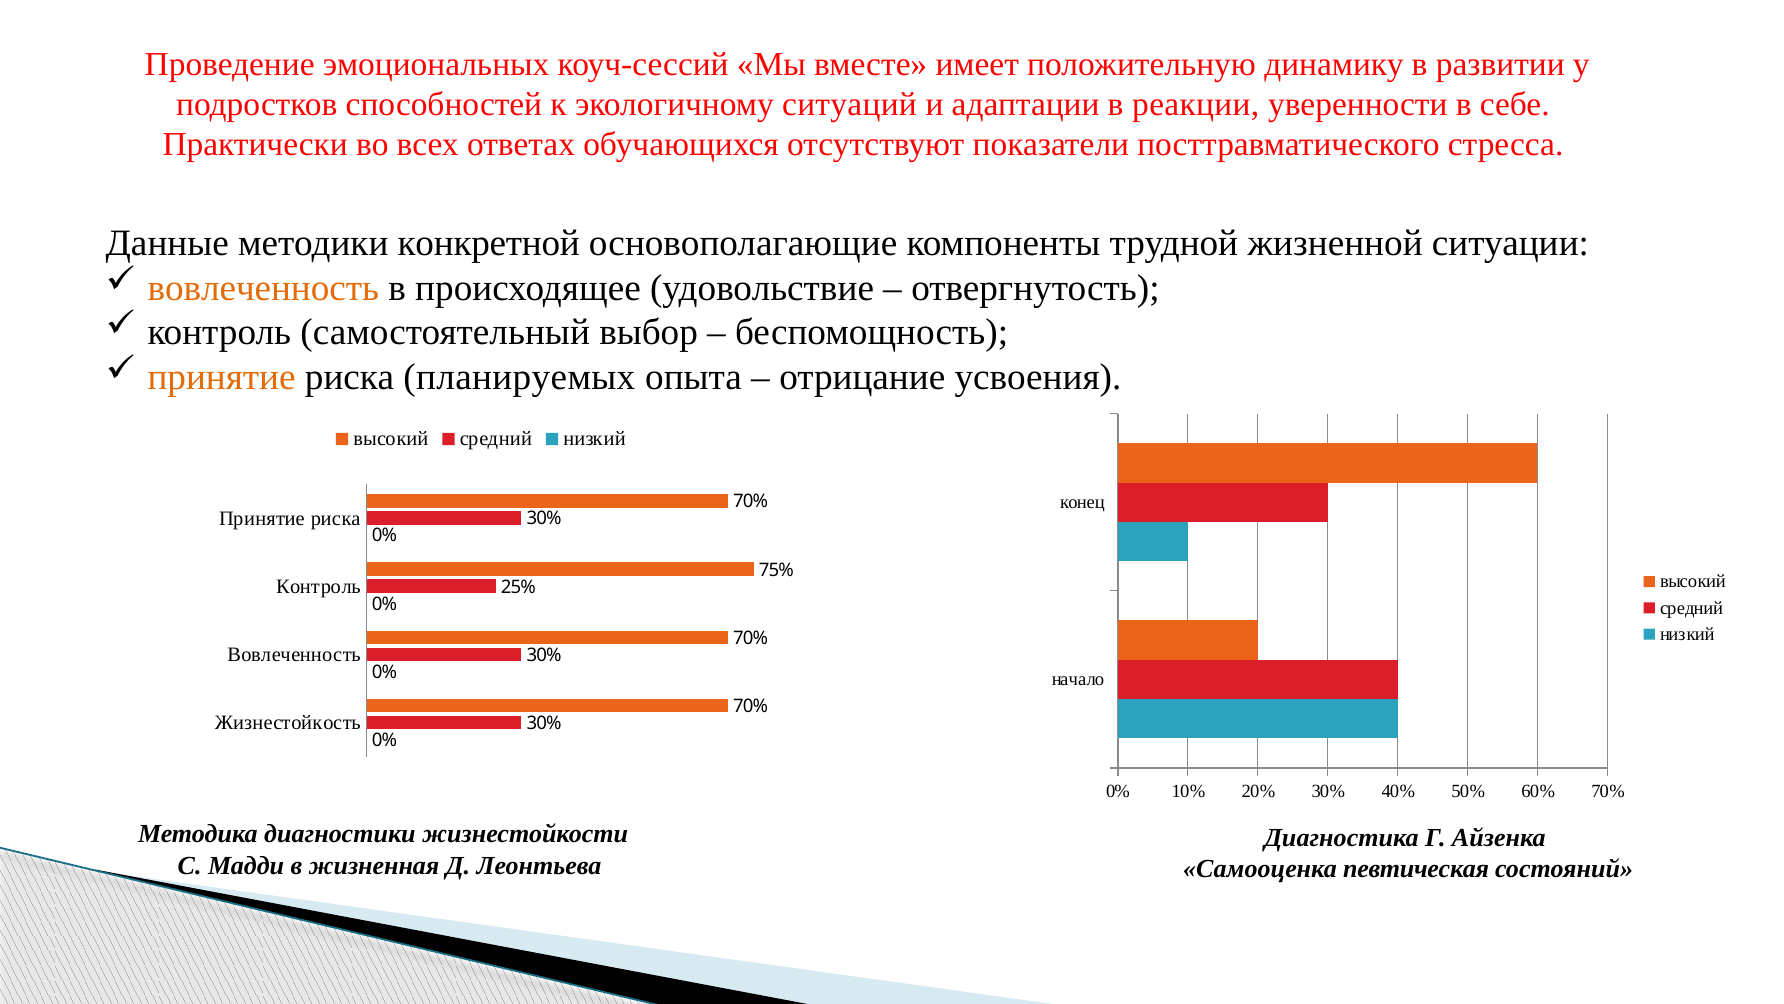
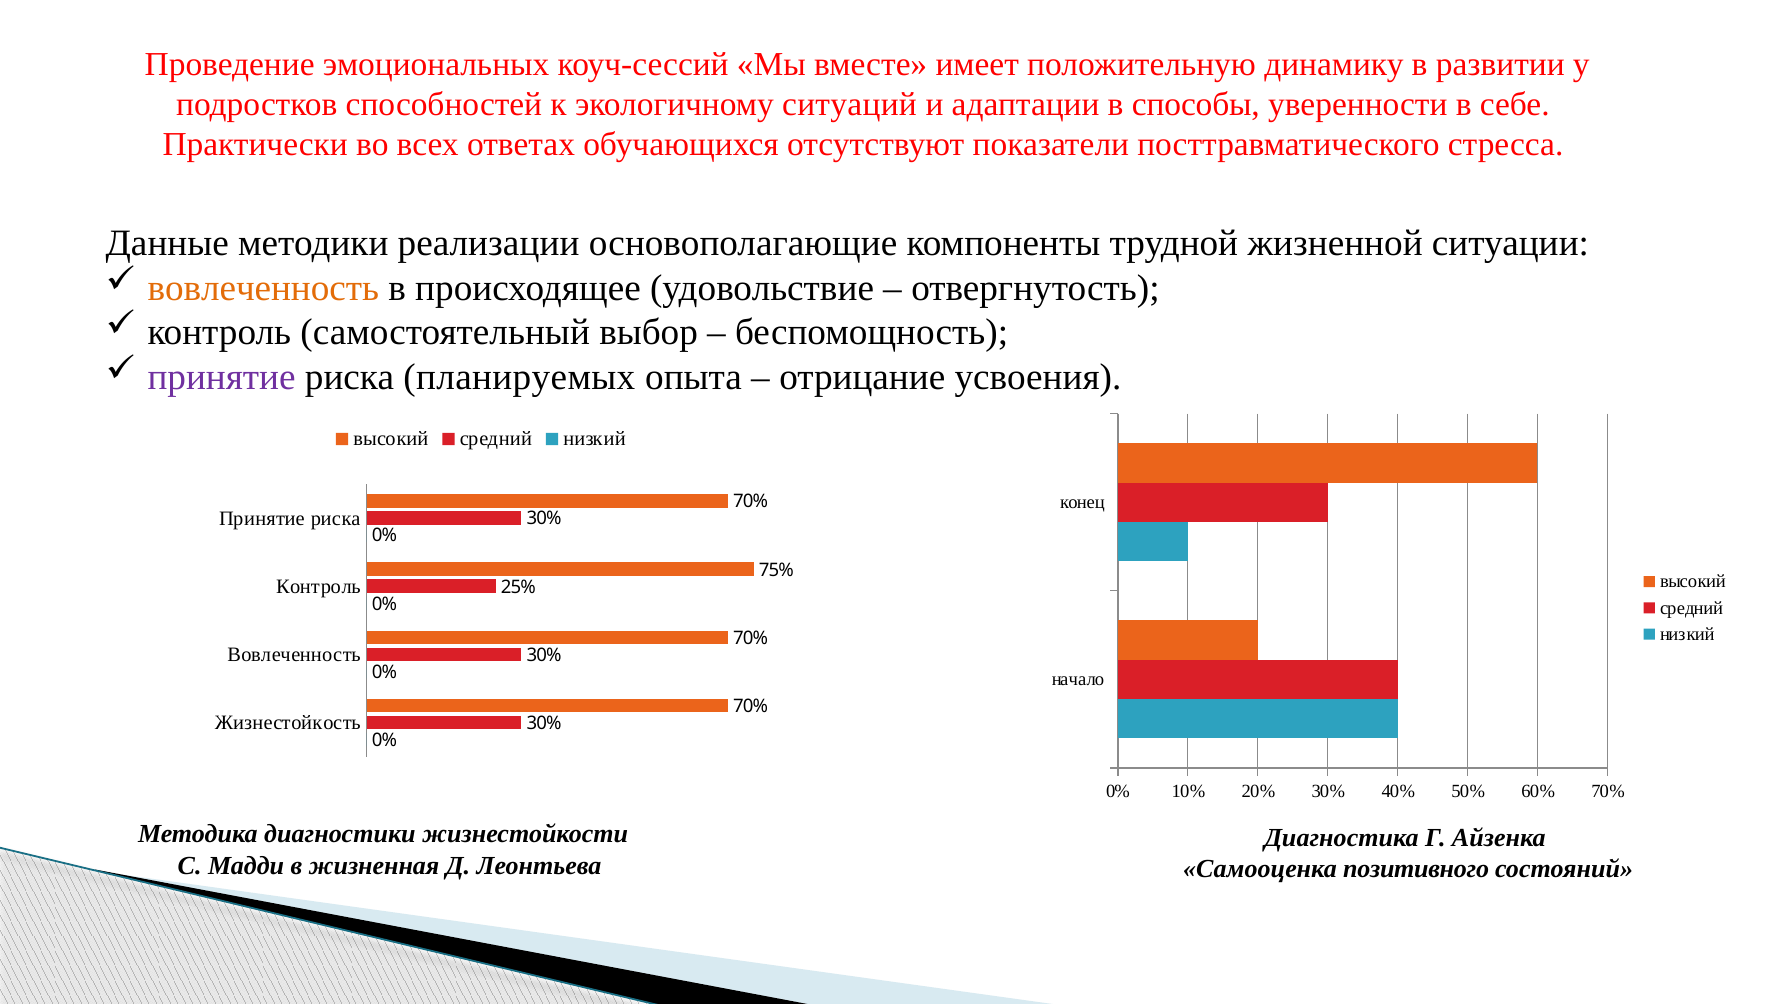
реакции: реакции -> способы (1196, 104)
конкретной: конкретной -> реализации (489, 243)
принятие colour: orange -> purple (222, 377)
певтическая: певтическая -> позитивного (1416, 868)
